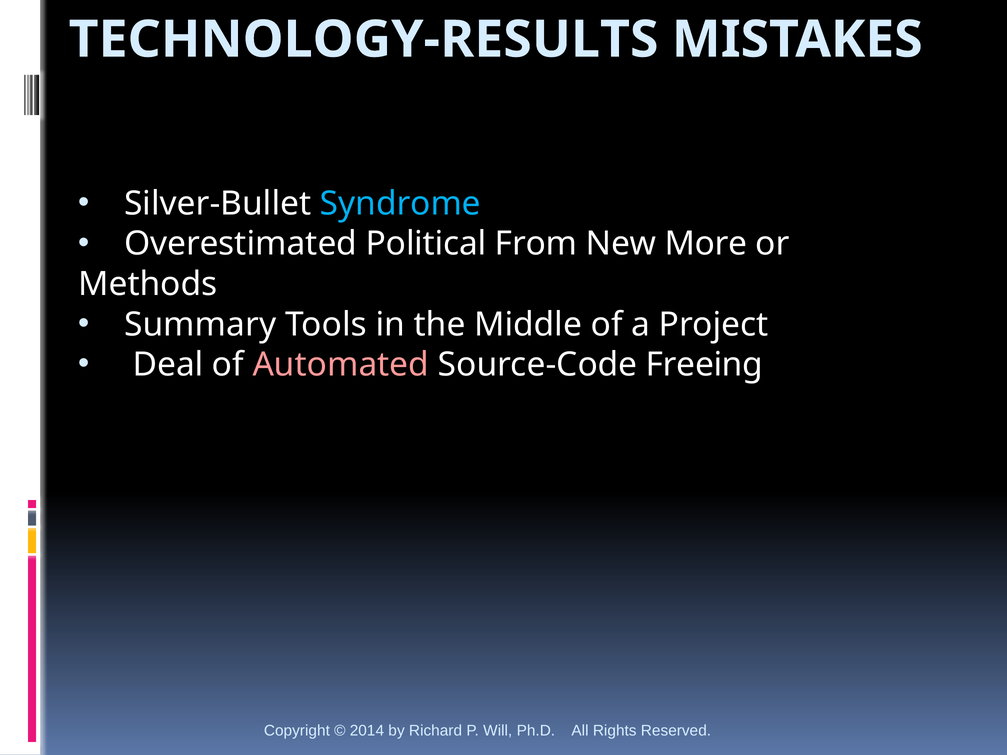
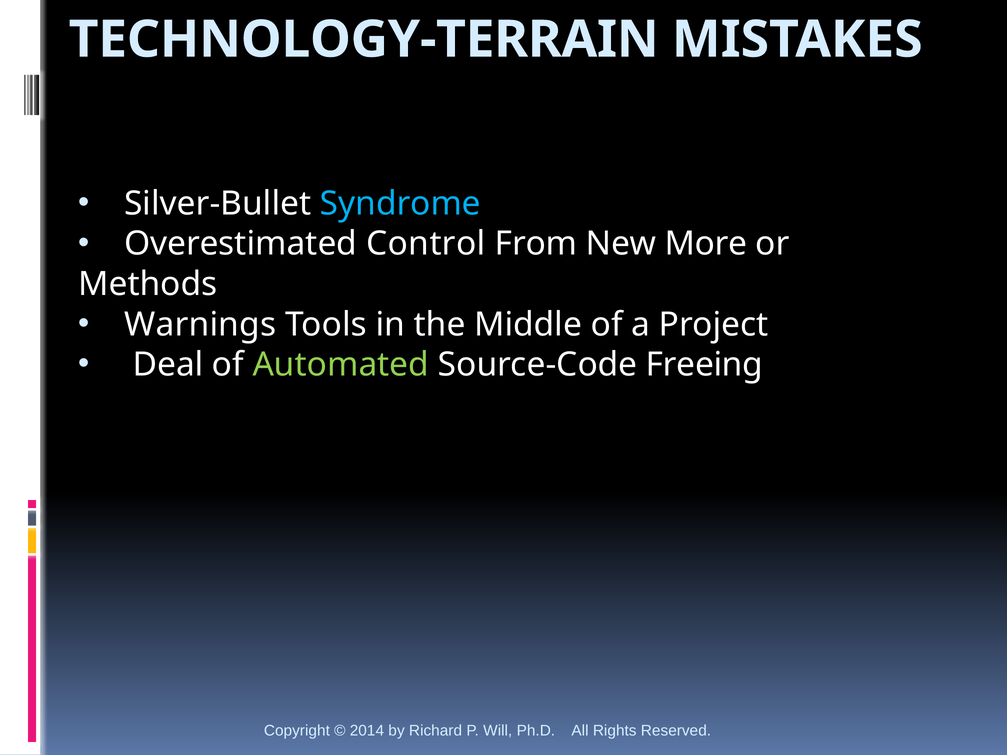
TECHNOLOGY-RESULTS: TECHNOLOGY-RESULTS -> TECHNOLOGY-TERRAIN (364, 40)
Political: Political -> Control (426, 244)
Summary: Summary -> Warnings (200, 325)
Automated colour: pink -> light green (341, 365)
